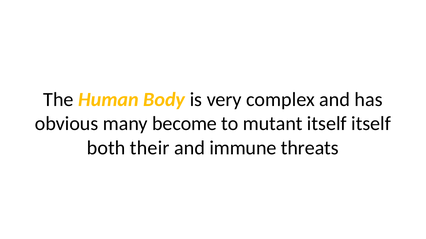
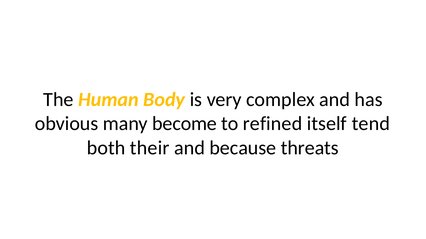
mutant: mutant -> refined (273, 124)
itself itself: itself -> tend (371, 124)
immune: immune -> because (243, 148)
